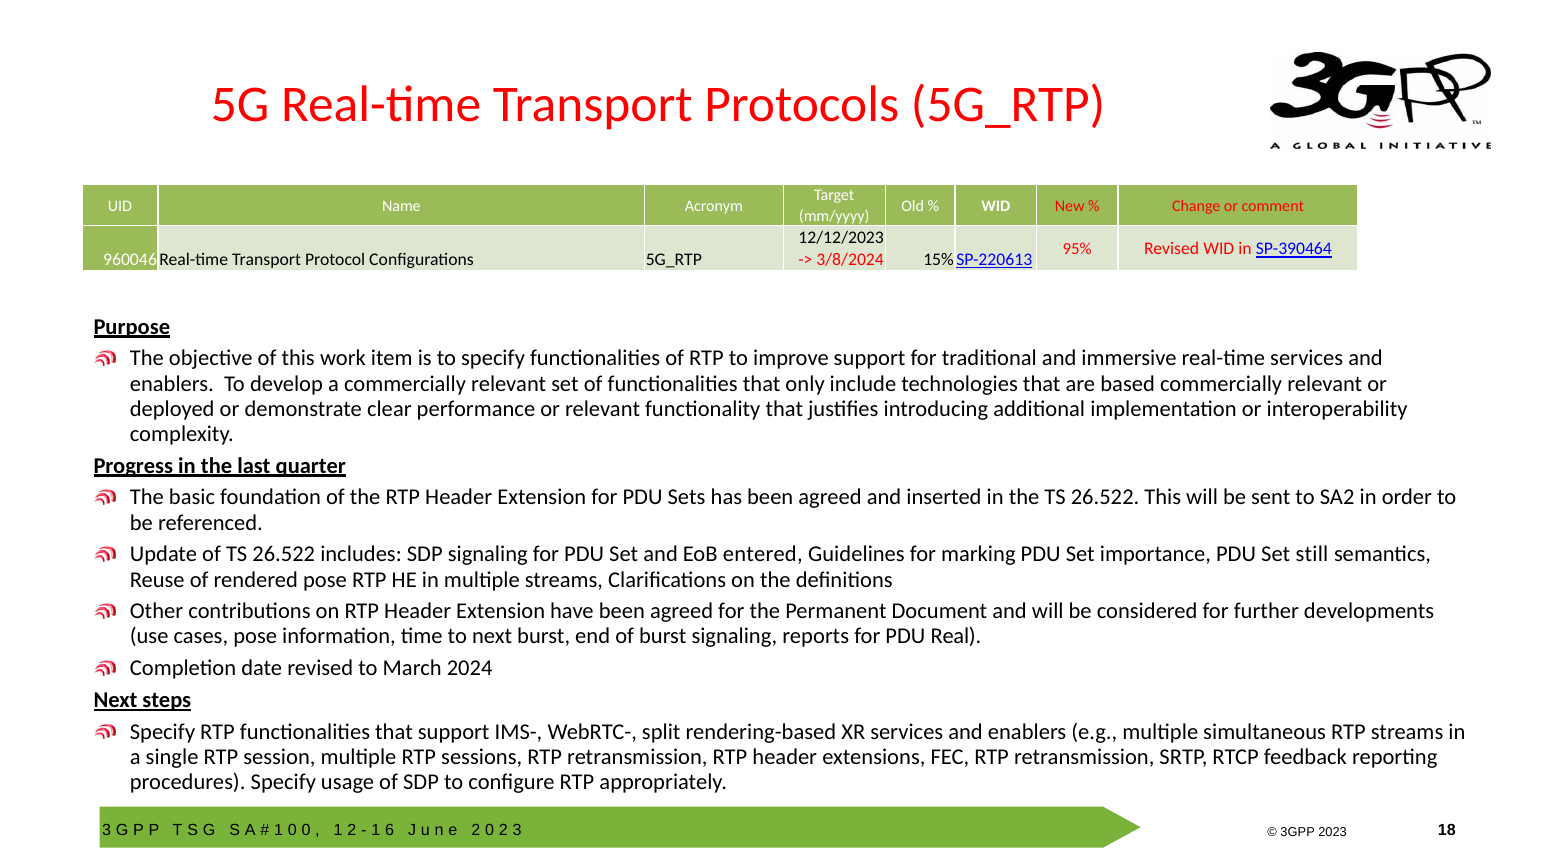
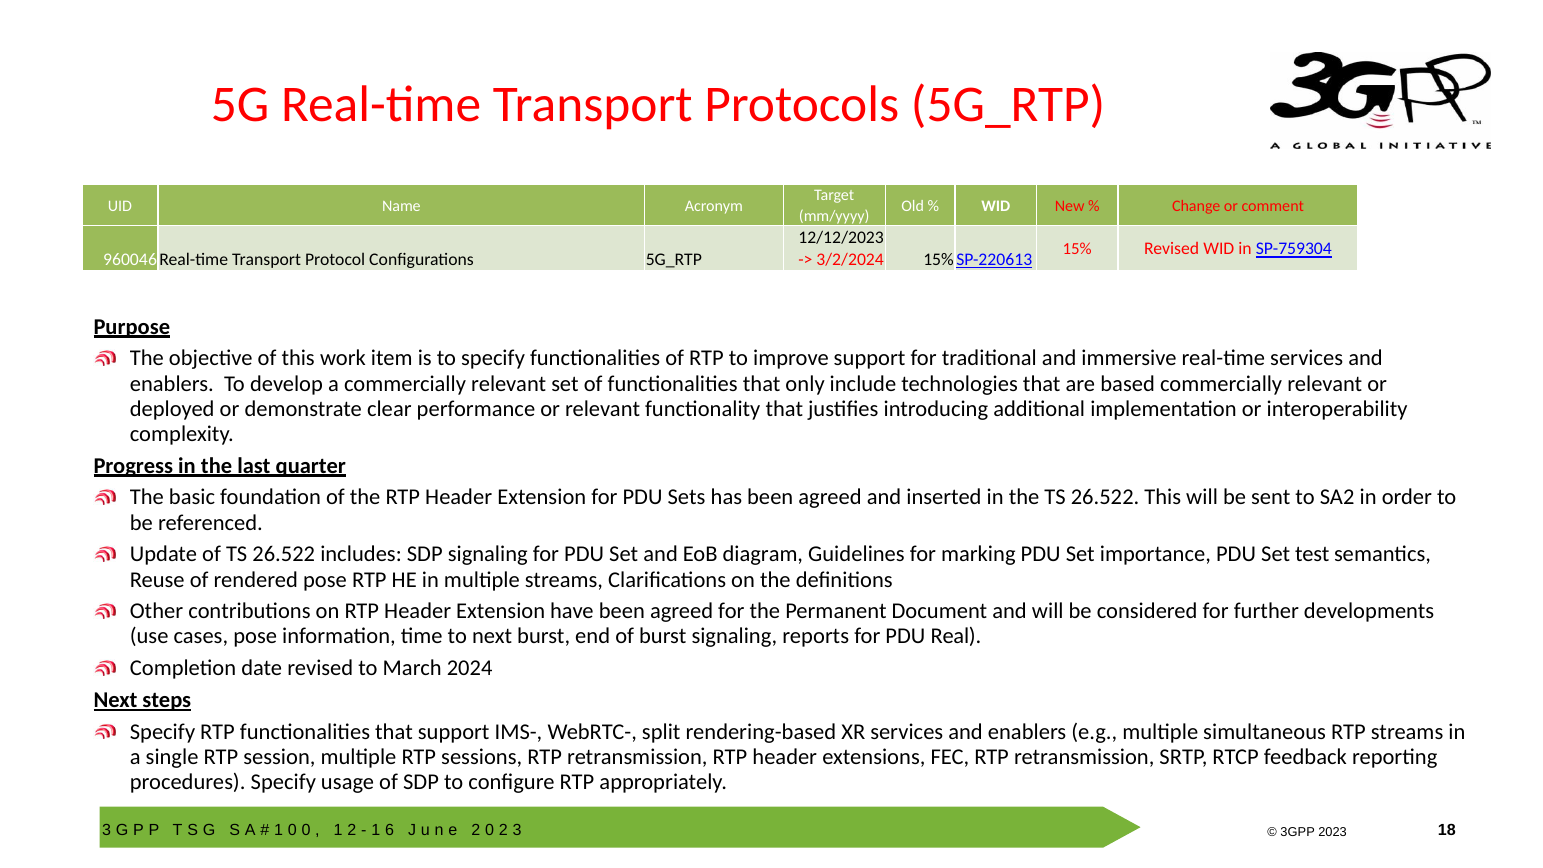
95%: 95% -> 15% (1077, 249)
SP-390464: SP-390464 -> SP-759304 (1294, 249)
3/8/2024: 3/8/2024 -> 3/2/2024 (850, 260)
entered: entered -> diagram (763, 554)
still: still -> test (1312, 554)
